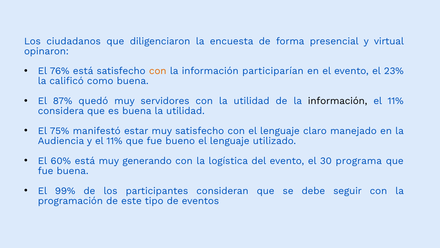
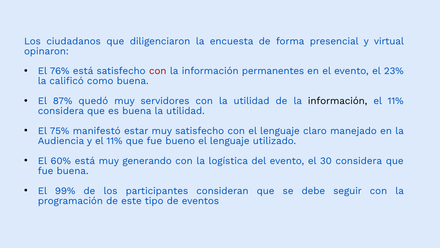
con colour: orange -> red (158, 71)
participarían: participarían -> permanentes (273, 71)
30 programa: programa -> considera (359, 161)
